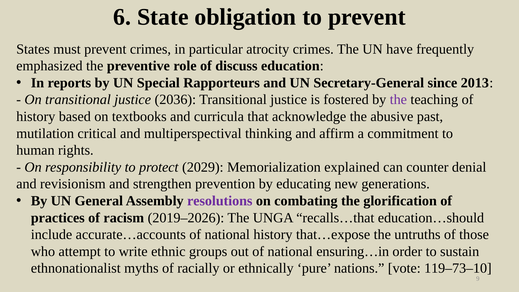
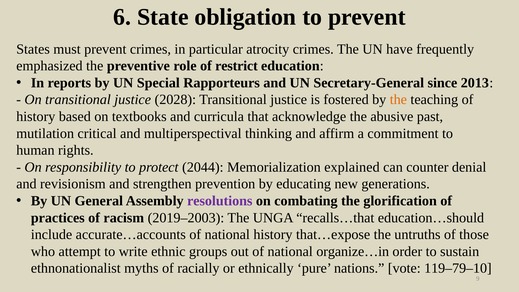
discuss: discuss -> restrict (237, 66)
2036: 2036 -> 2028 (175, 100)
the colour: purple -> orange (398, 100)
2029: 2029 -> 2044 (203, 167)
2019–2026: 2019–2026 -> 2019–2003 (186, 218)
ensuring…in: ensuring…in -> organize…in (353, 251)
119–73–10: 119–73–10 -> 119–79–10 (458, 268)
